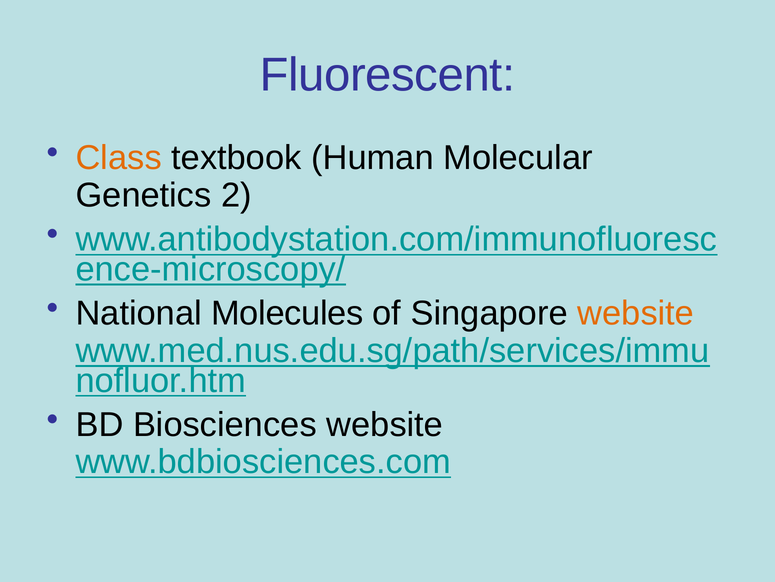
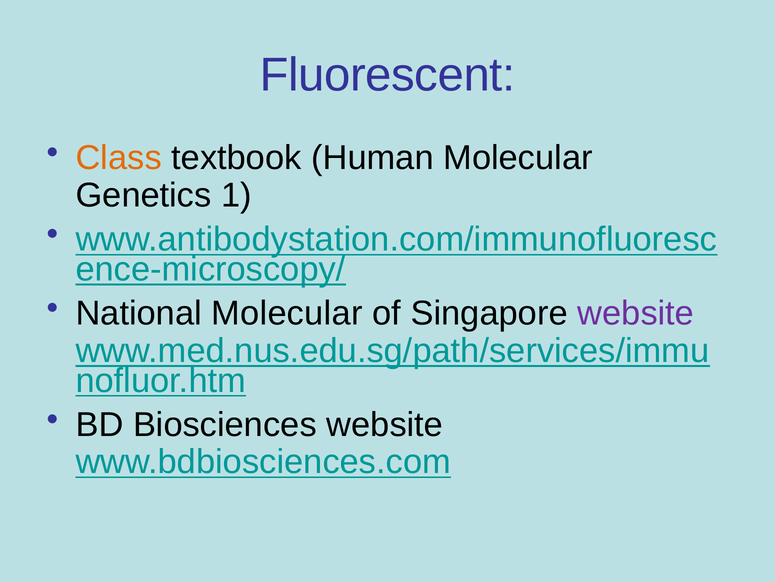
2: 2 -> 1 (236, 195)
National Molecules: Molecules -> Molecular (287, 313)
website colour: orange -> purple (636, 313)
